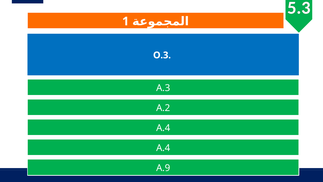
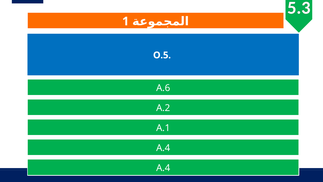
O.3: O.3 -> O.5 (162, 55)
A.3: A.3 -> A.6 (163, 88)
A.4: A.4 -> A.1 (163, 128)
A.9: A.9 -> A.4 (163, 168)
